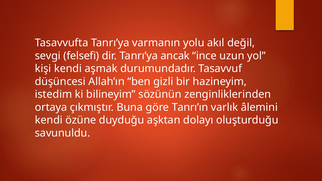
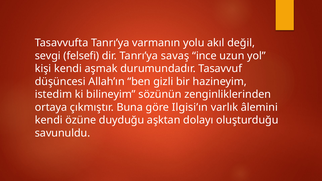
ancak: ancak -> savaş (175, 56)
Tanrı’ın: Tanrı’ın -> Ilgisi’ın (190, 107)
